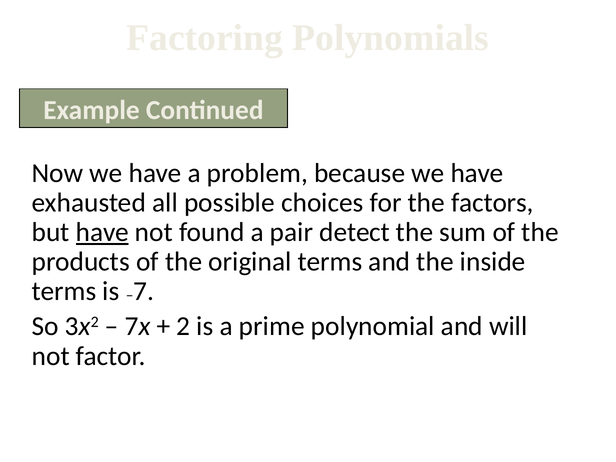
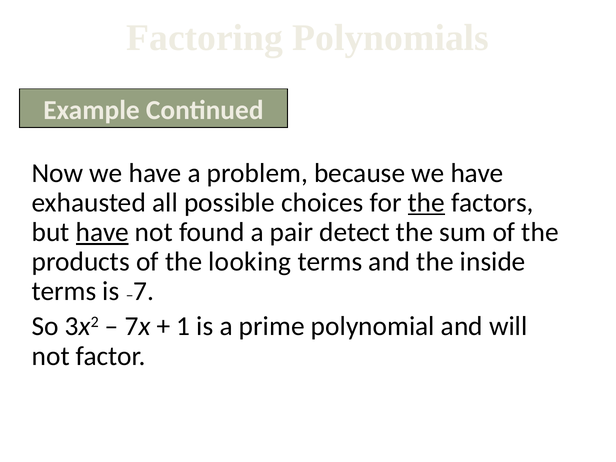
the underline: none -> present (426, 203)
original: original -> looking (250, 262)
2: 2 -> 1 (183, 326)
